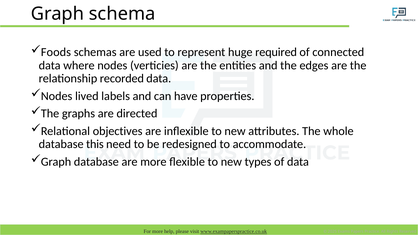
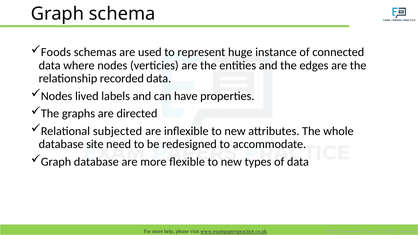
required: required -> instance (276, 52)
objectives: objectives -> subjected (118, 131)
this: this -> site (95, 144)
